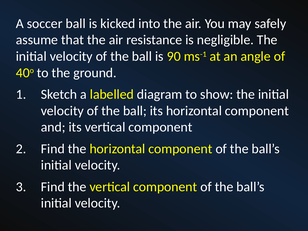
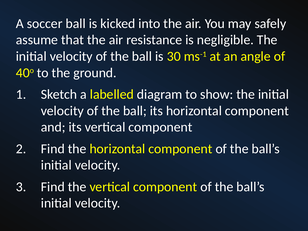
90: 90 -> 30 (174, 56)
